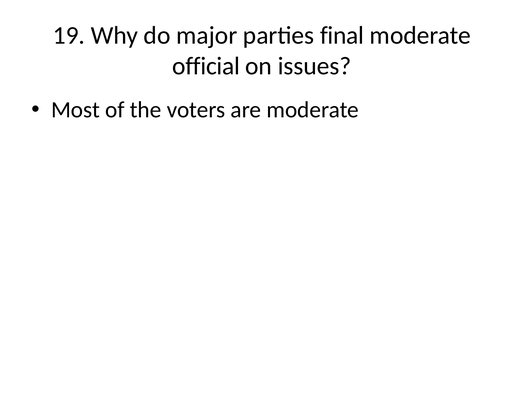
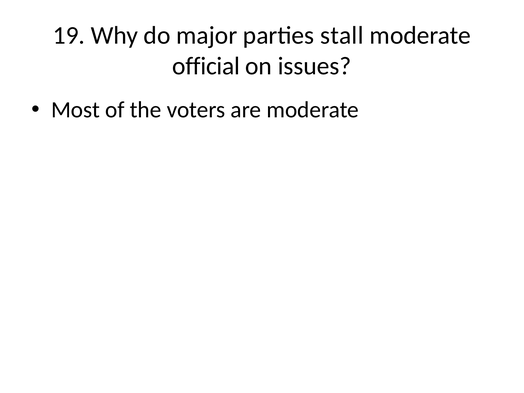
final: final -> stall (342, 35)
